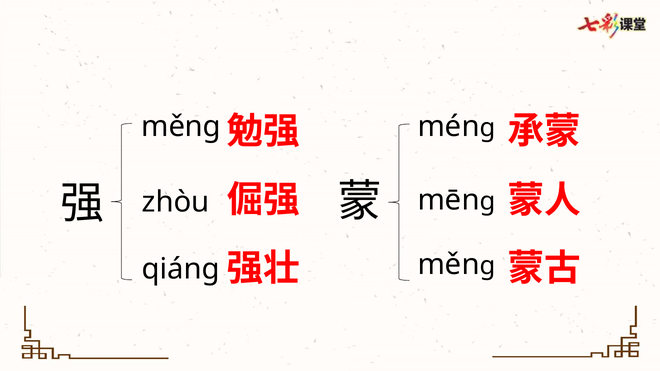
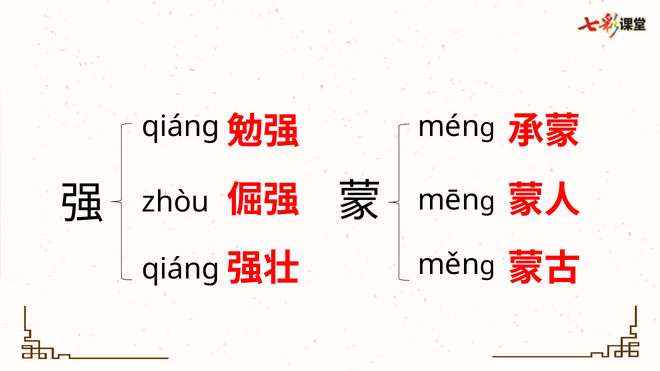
měnɡ: měnɡ -> qiáng (181, 127)
